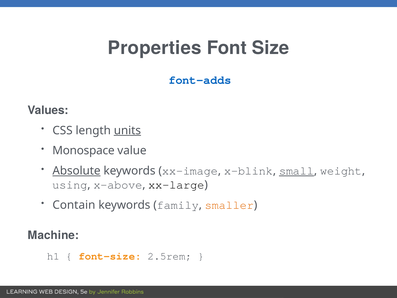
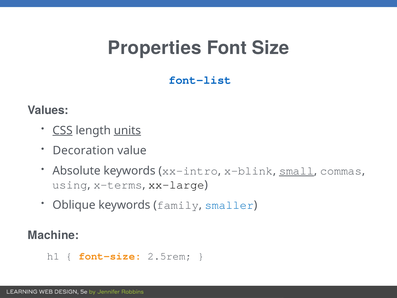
font-adds: font-adds -> font-list (200, 80)
CSS underline: none -> present (63, 130)
Monospace: Monospace -> Decoration (83, 150)
Absolute underline: present -> none (76, 171)
xx-image: xx-image -> xx-intro (190, 171)
weight: weight -> commas (341, 171)
x-above: x-above -> x-terms (118, 185)
Contain: Contain -> Oblique (74, 205)
smaller colour: orange -> blue (229, 205)
